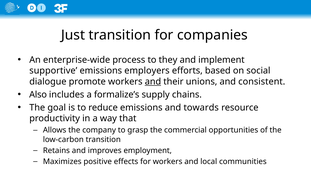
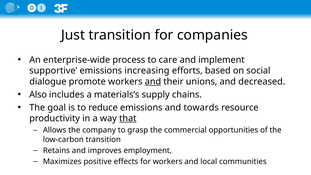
they: they -> care (168, 60)
employers: employers -> increasing (147, 71)
consistent: consistent -> decreased (262, 82)
formalize’s: formalize’s -> materials’s (117, 95)
that underline: none -> present (128, 118)
